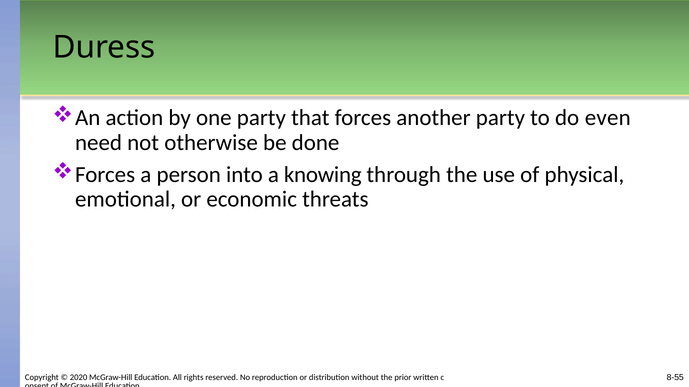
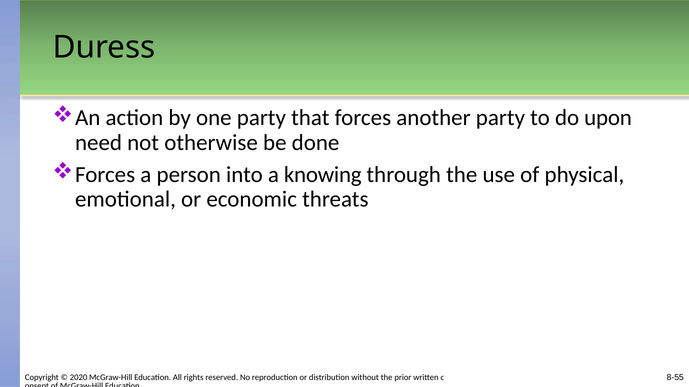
even: even -> upon (608, 118)
